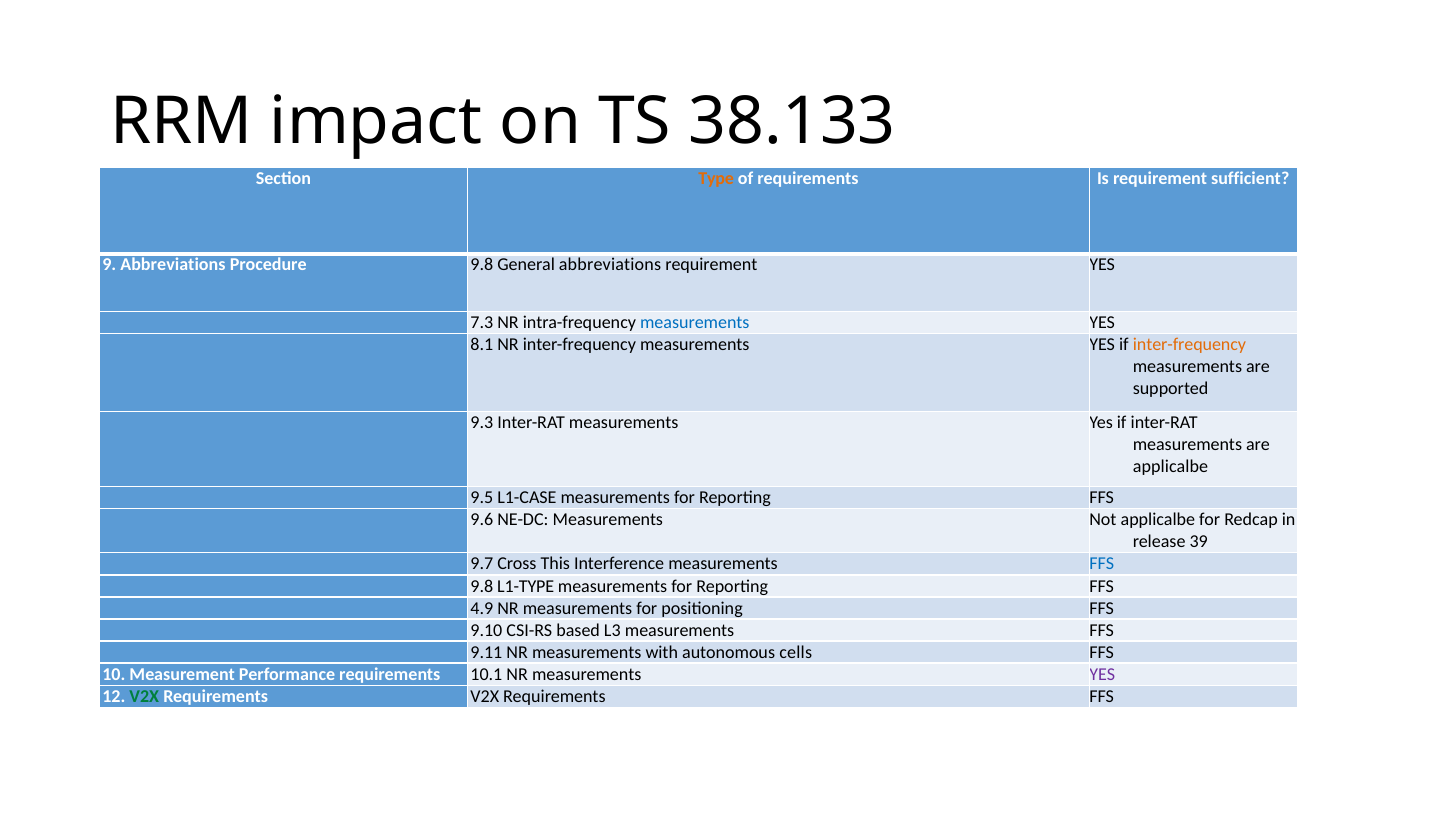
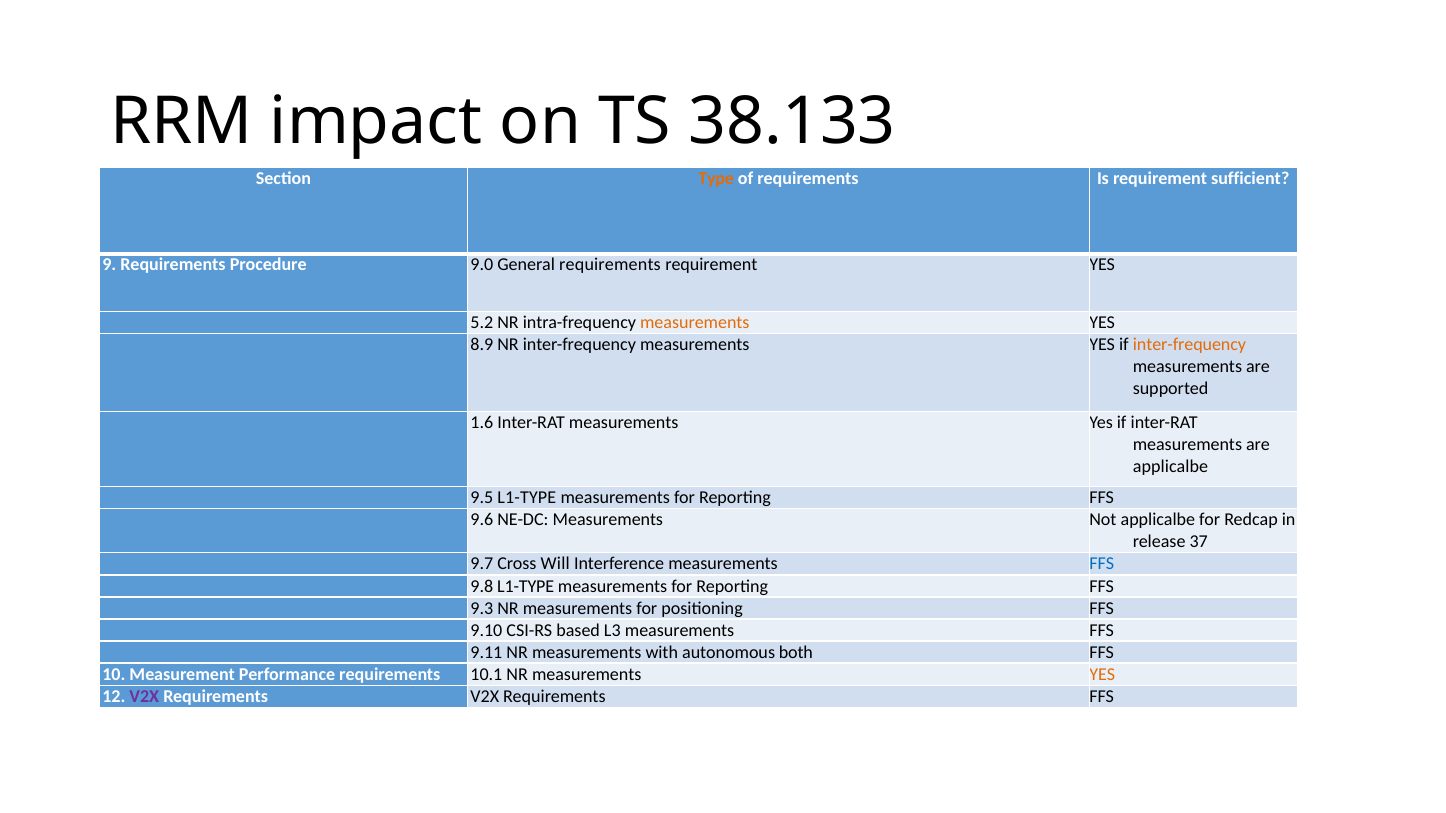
9 Abbreviations: Abbreviations -> Requirements (173, 265)
Procedure 9.8: 9.8 -> 9.0 (482, 265)
General abbreviations: abbreviations -> requirements (610, 265)
7.3: 7.3 -> 5.2 (482, 323)
measurements colour: blue -> orange (695, 323)
8.1: 8.1 -> 8.9 (482, 345)
9.3: 9.3 -> 1.6 (482, 423)
9.5 L1-CASE: L1-CASE -> L1-TYPE (527, 498)
39: 39 -> 37 (1199, 542)
This: This -> Will (555, 564)
4.9: 4.9 -> 9.3 (482, 608)
cells: cells -> both (796, 653)
YES colour: purple -> orange (1102, 675)
V2X colour: green -> purple (144, 697)
